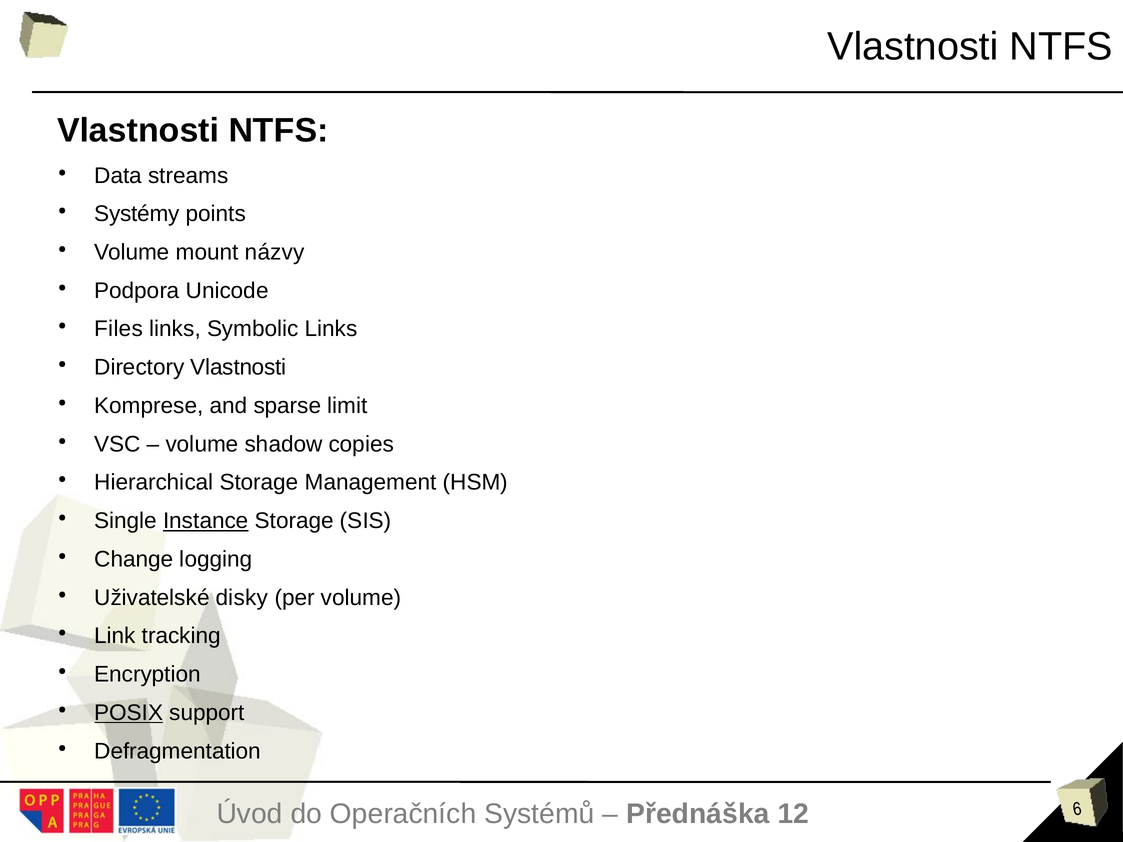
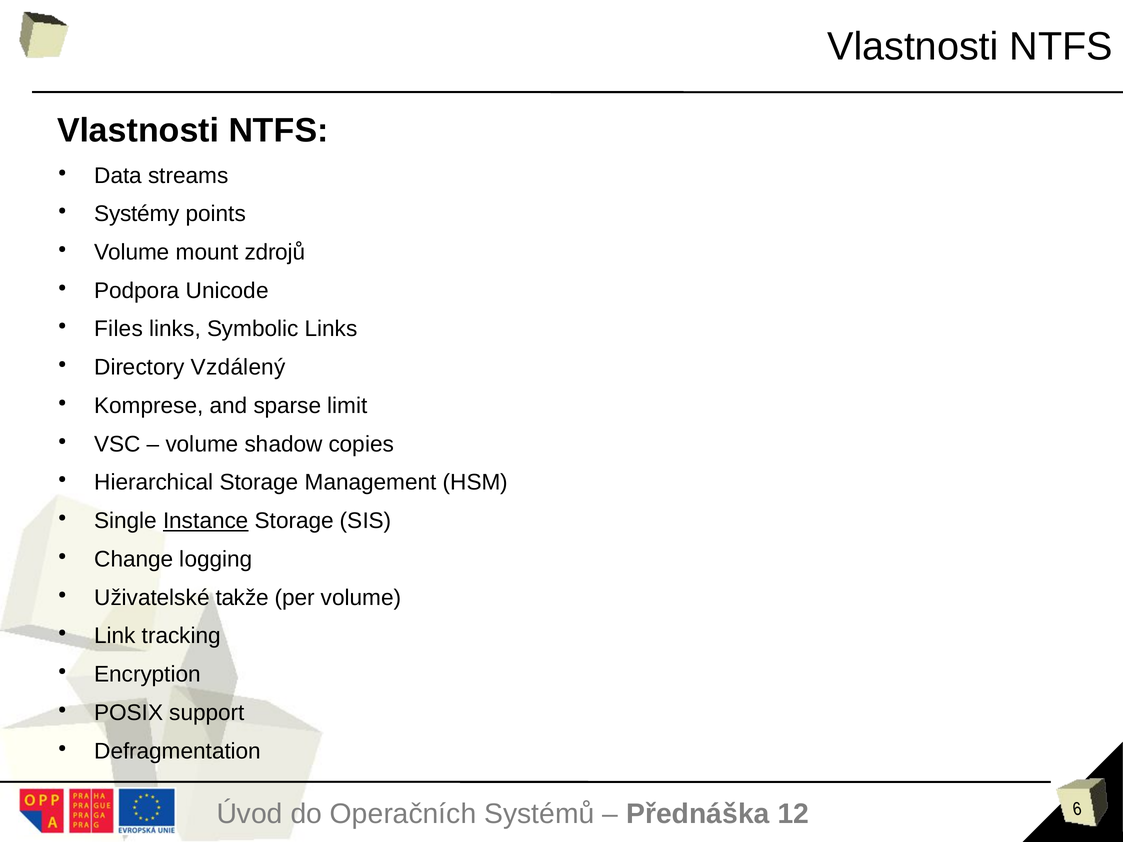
názvy: názvy -> zdrojů (275, 252)
Directory Vlastnosti: Vlastnosti -> Vzdálený (238, 367)
disky: disky -> takže (242, 598)
POSIX underline: present -> none (129, 713)
